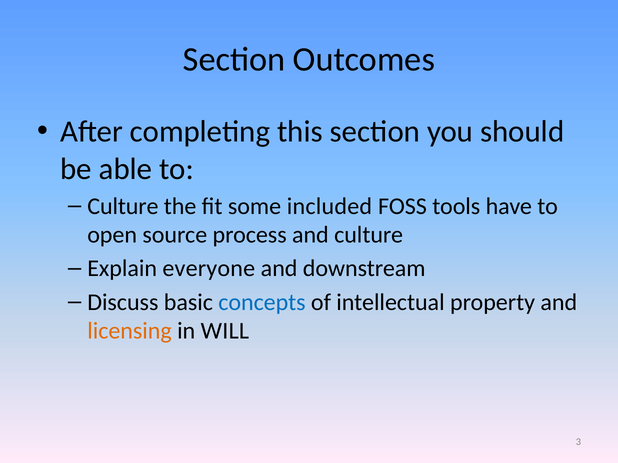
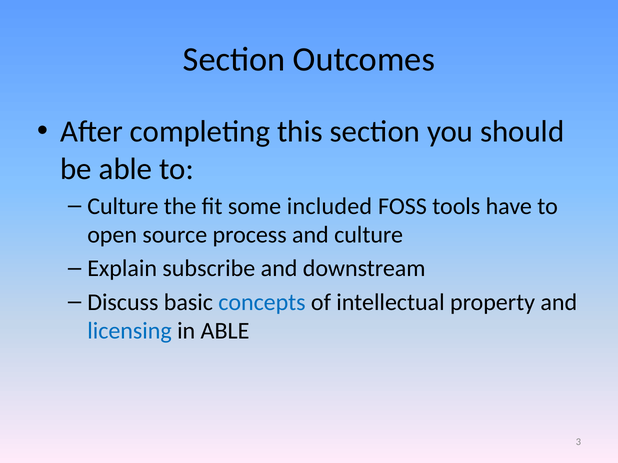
everyone: everyone -> subscribe (209, 269)
licensing colour: orange -> blue (130, 331)
in WILL: WILL -> ABLE (225, 331)
